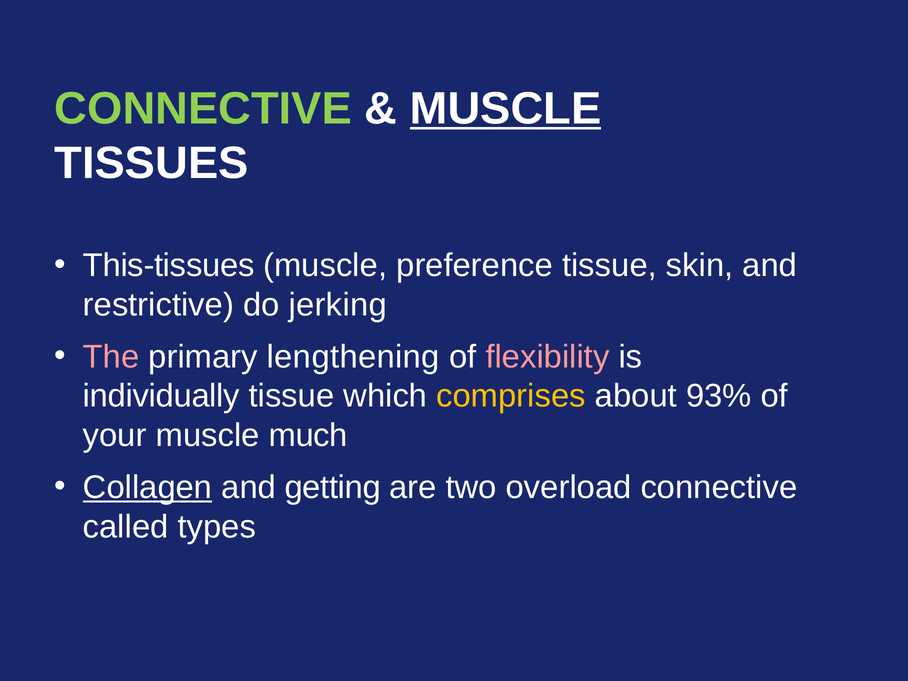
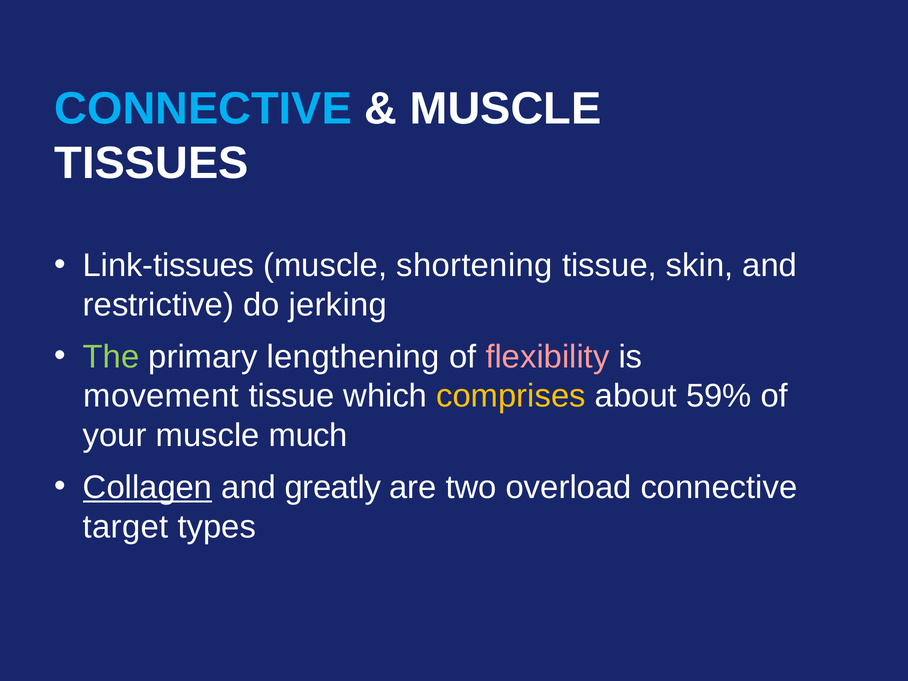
CONNECTIVE colour: light green -> light blue (203, 109)
MUSCLE underline: present -> none (506, 109)
This-tissues: This-tissues -> Link-tissues (169, 266)
preference: preference -> shortening (474, 266)
The colour: pink -> light green (111, 357)
individually: individually -> movement (161, 396)
93%: 93% -> 59% (719, 396)
getting: getting -> greatly (333, 487)
called: called -> target (126, 527)
